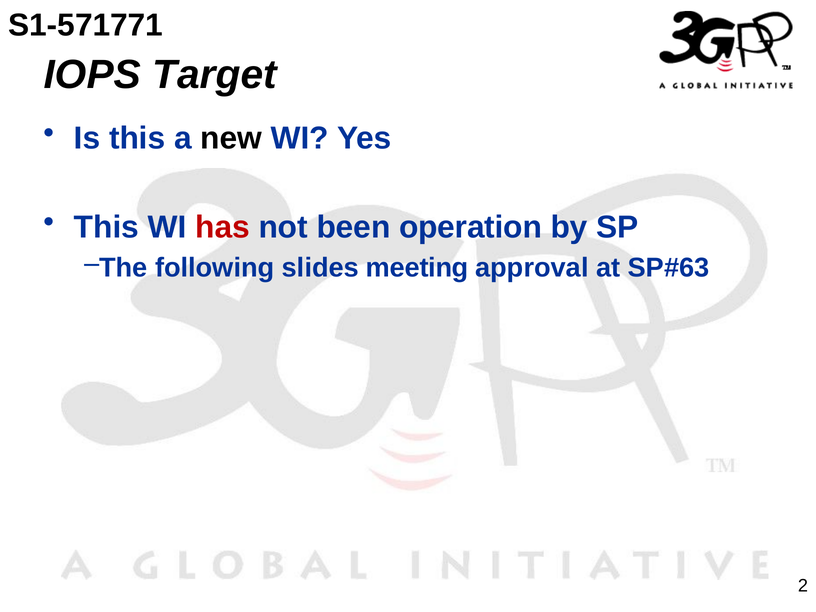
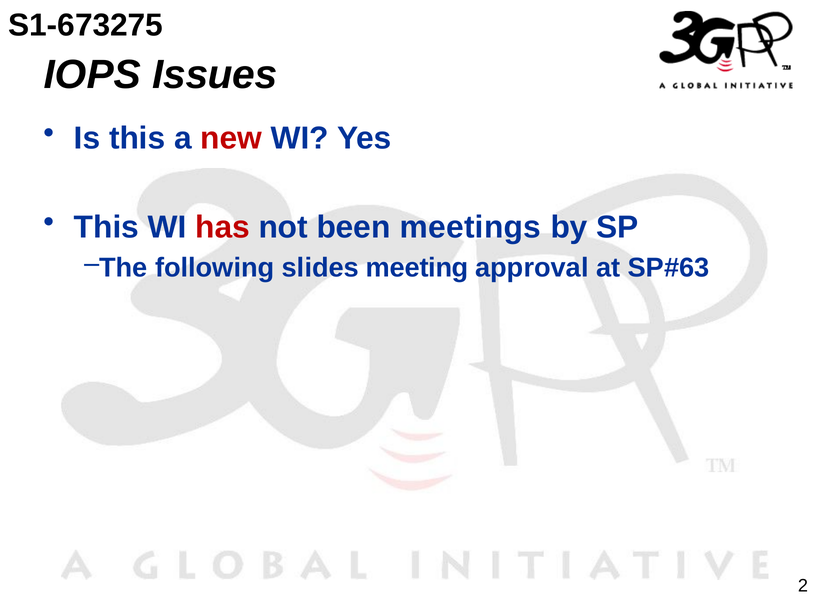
S1-571771: S1-571771 -> S1-673275 (86, 25)
Target: Target -> Issues (215, 75)
new colour: black -> red (231, 138)
operation: operation -> meetings (470, 227)
